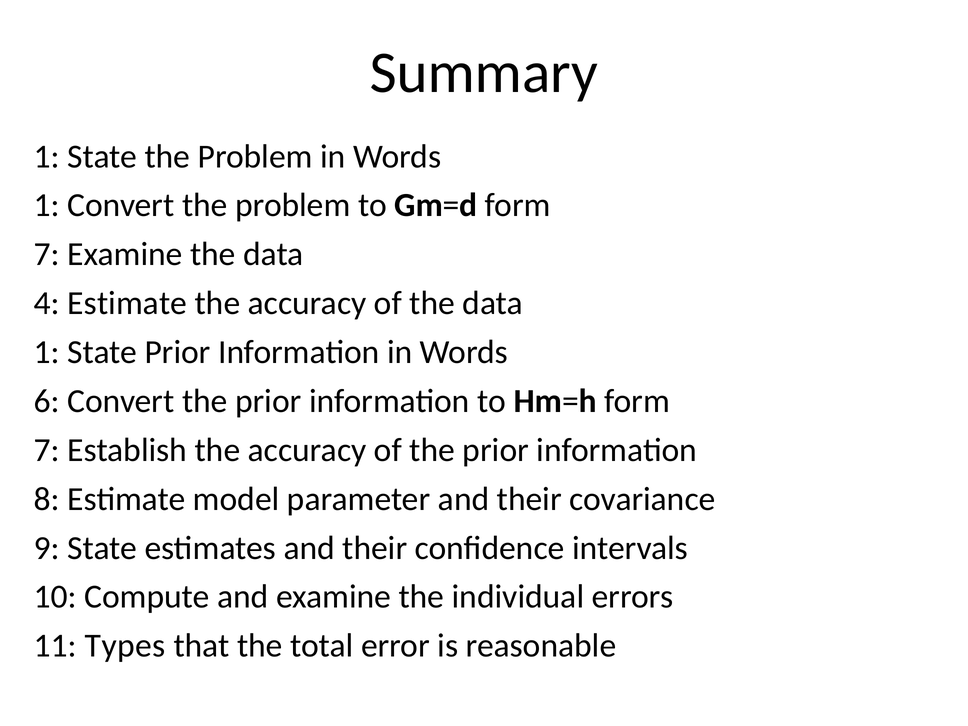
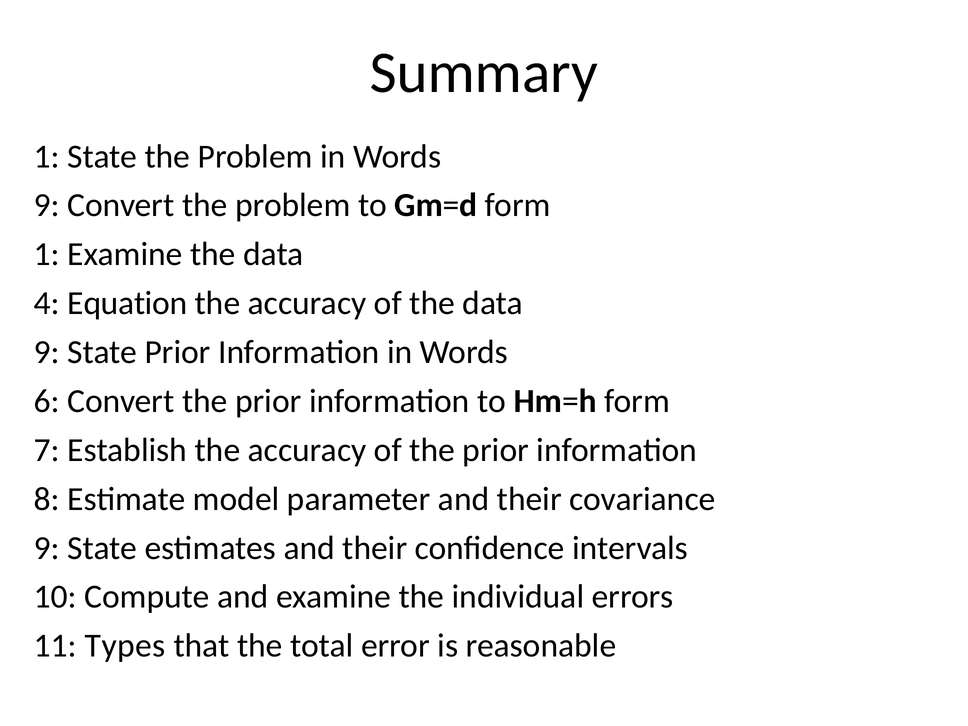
1: 1 -> 9 (47, 205)
7: 7 -> 1 (47, 254)
4 Estimate: Estimate -> Equation (127, 303)
1: 1 -> 9 (47, 352)
